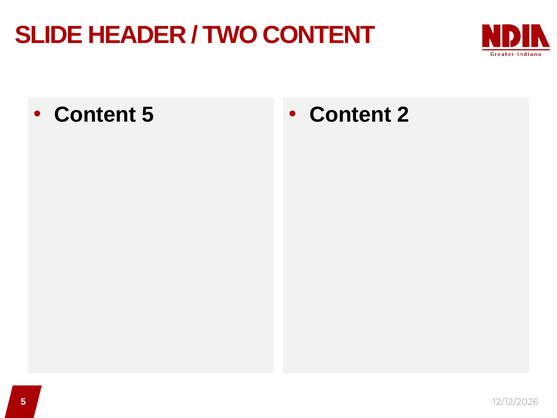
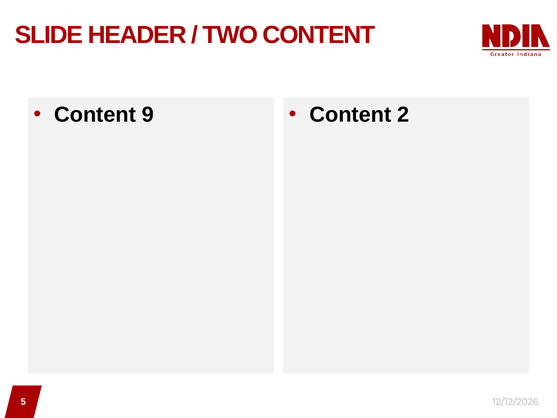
Content 5: 5 -> 9 (148, 115)
